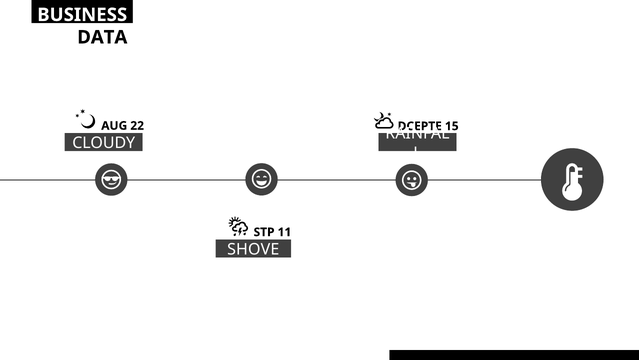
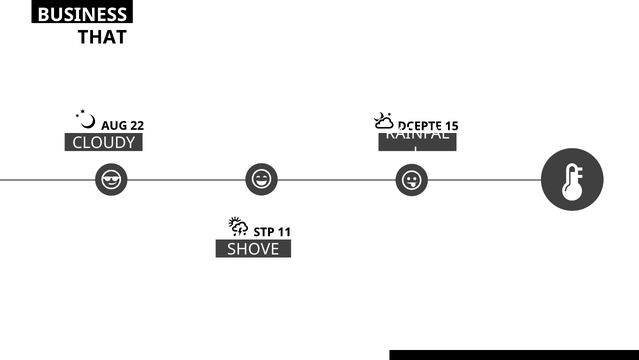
DATA: DATA -> THAT (102, 37)
